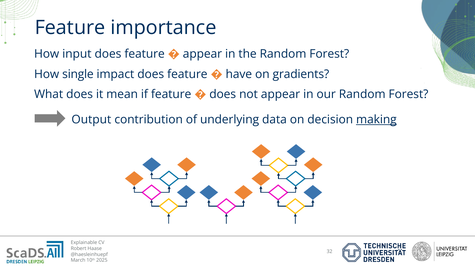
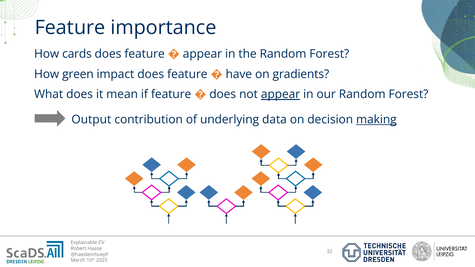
input: input -> cards (77, 54)
single: single -> green (78, 74)
appear underline: none -> present (281, 94)
